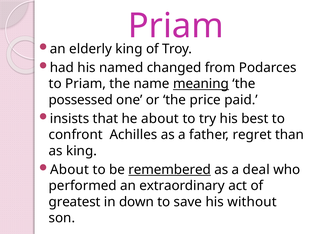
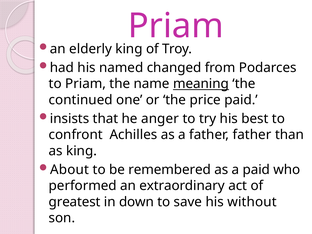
possessed: possessed -> continued (81, 100)
he about: about -> anger (160, 119)
father regret: regret -> father (252, 135)
remembered underline: present -> none (170, 170)
a deal: deal -> paid (256, 170)
